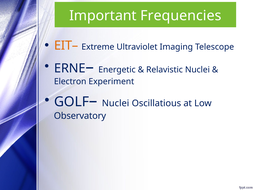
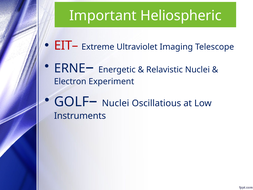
Frequencies: Frequencies -> Heliospheric (181, 16)
EIT– colour: orange -> red (66, 45)
Observatory: Observatory -> Instruments (80, 116)
